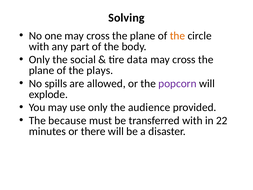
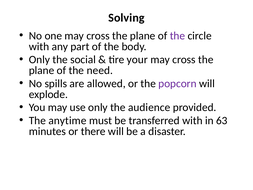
the colour: orange -> purple (177, 36)
data: data -> your (137, 60)
plays: plays -> need (100, 70)
because: because -> anytime (67, 120)
22: 22 -> 63 (222, 120)
